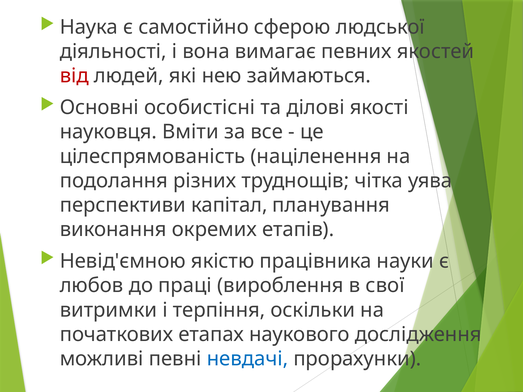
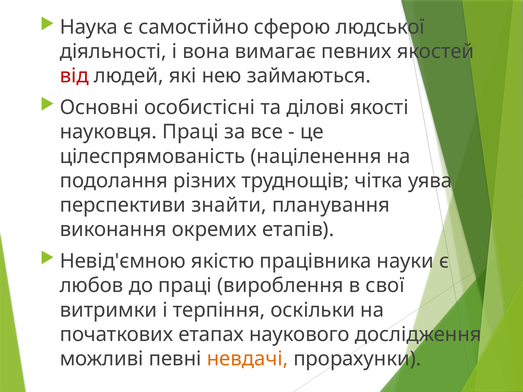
науковця Вміти: Вміти -> Праці (191, 132)
капітал: капітал -> знайти (229, 205)
невдачі colour: blue -> orange (247, 359)
